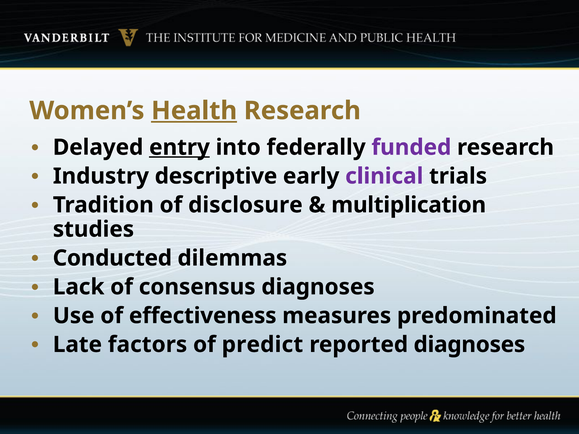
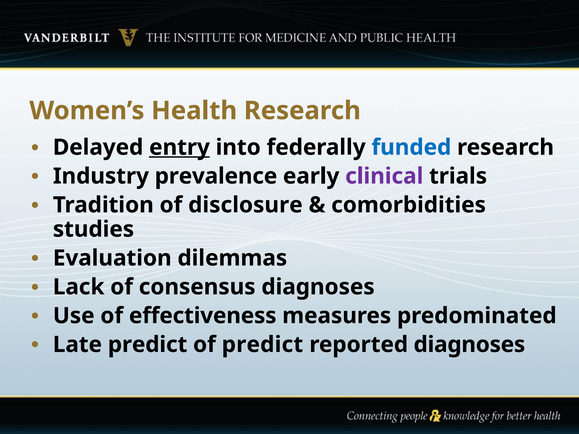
Health underline: present -> none (194, 111)
funded colour: purple -> blue (411, 147)
descriptive: descriptive -> prevalence (216, 176)
multiplication: multiplication -> comorbidities (409, 205)
Conducted: Conducted -> Evaluation (112, 258)
Late factors: factors -> predict (148, 345)
